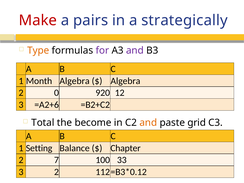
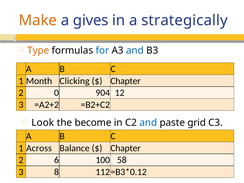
Make colour: red -> orange (38, 20)
pairs: pairs -> gives (91, 20)
for colour: purple -> blue (102, 50)
and colour: purple -> blue (135, 50)
Month Algebra: Algebra -> Clicking (75, 81)
Algebra: Algebra -> Chapter (126, 81)
920: 920 -> 904 (103, 93)
=A2+6: =A2+6 -> =A2+2 (47, 105)
Total: Total -> Look (43, 123)
and colour: orange -> blue (148, 123)
Setting: Setting -> Across (39, 148)
7: 7 -> 6 (56, 160)
33: 33 -> 58 (122, 160)
3 2: 2 -> 8 (56, 172)
